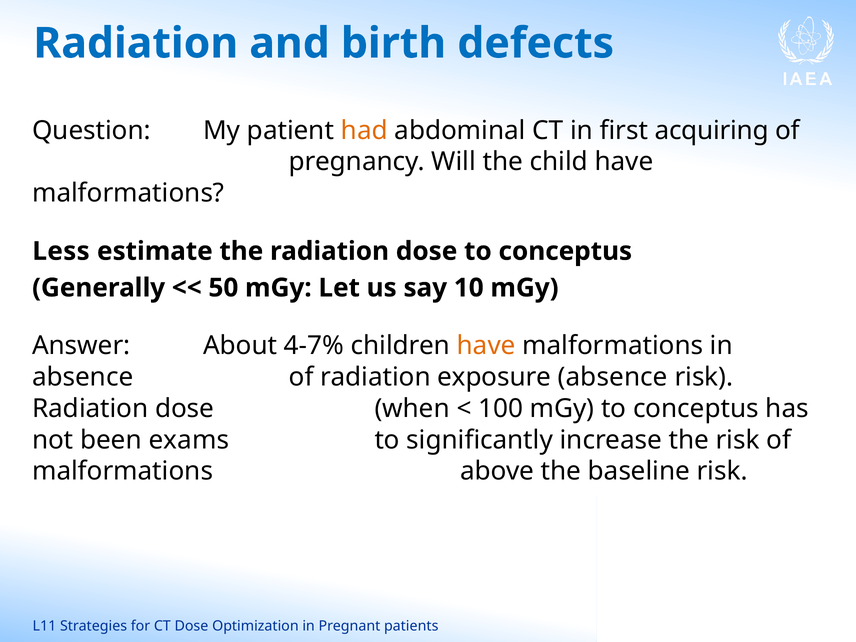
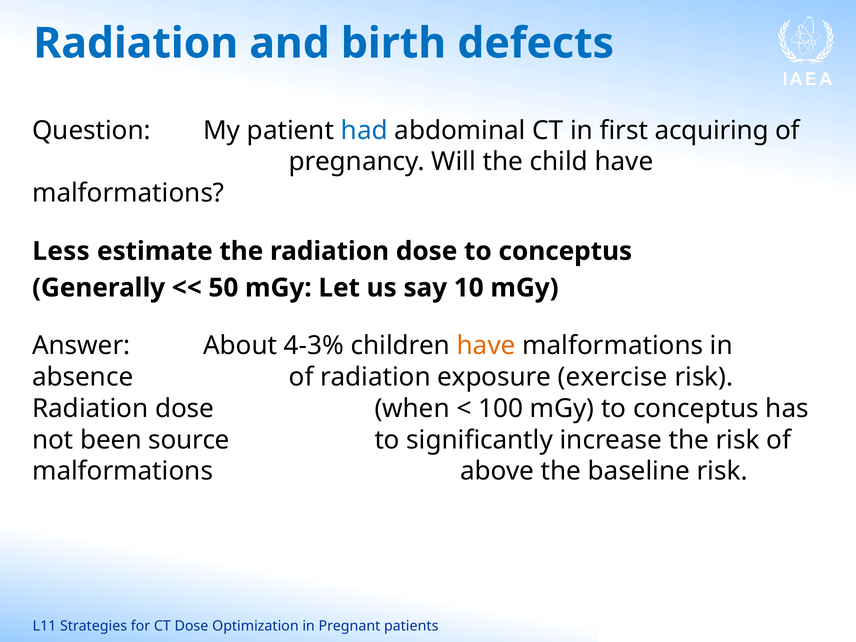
had colour: orange -> blue (364, 130)
4-7%: 4-7% -> 4-3% (314, 346)
exposure absence: absence -> exercise (613, 377)
exams: exams -> source (189, 440)
